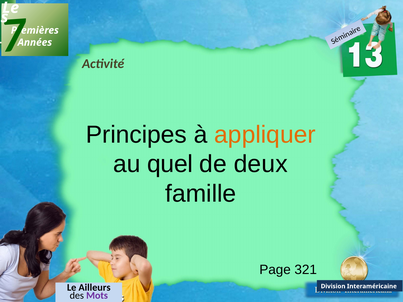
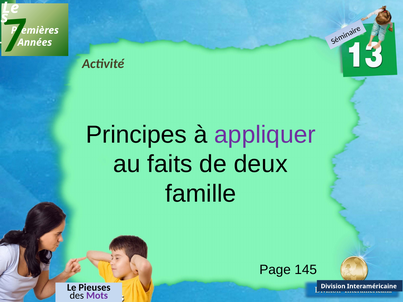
appliquer colour: orange -> purple (265, 135)
quel: quel -> faits (170, 164)
321: 321 -> 145 (306, 270)
Ailleurs: Ailleurs -> Pieuses (95, 288)
